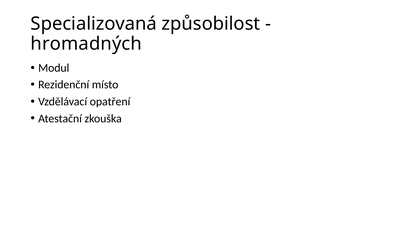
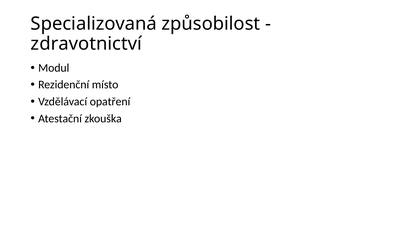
hromadných: hromadných -> zdravotnictví (86, 44)
